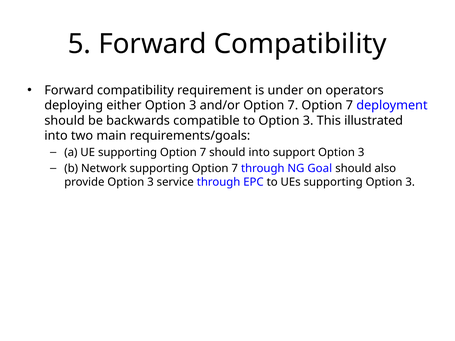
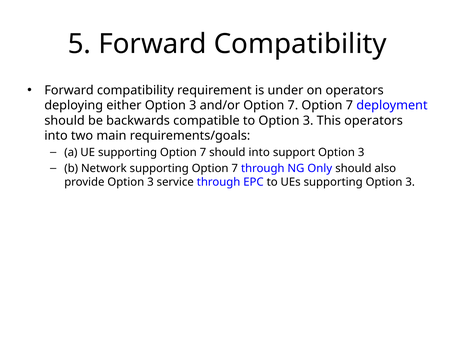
This illustrated: illustrated -> operators (374, 121)
Goal: Goal -> Only (320, 168)
